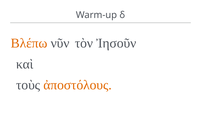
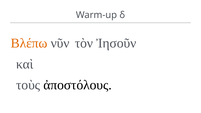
ἀποστόλους colour: orange -> black (78, 85)
